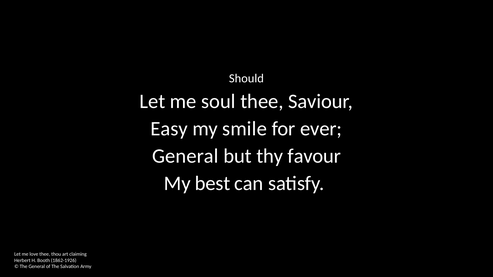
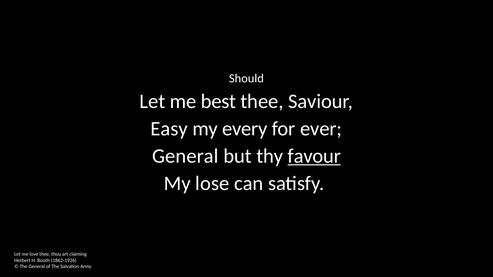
soul: soul -> best (219, 101)
smile: smile -> every (245, 129)
favour underline: none -> present (314, 156)
best: best -> lose (212, 183)
